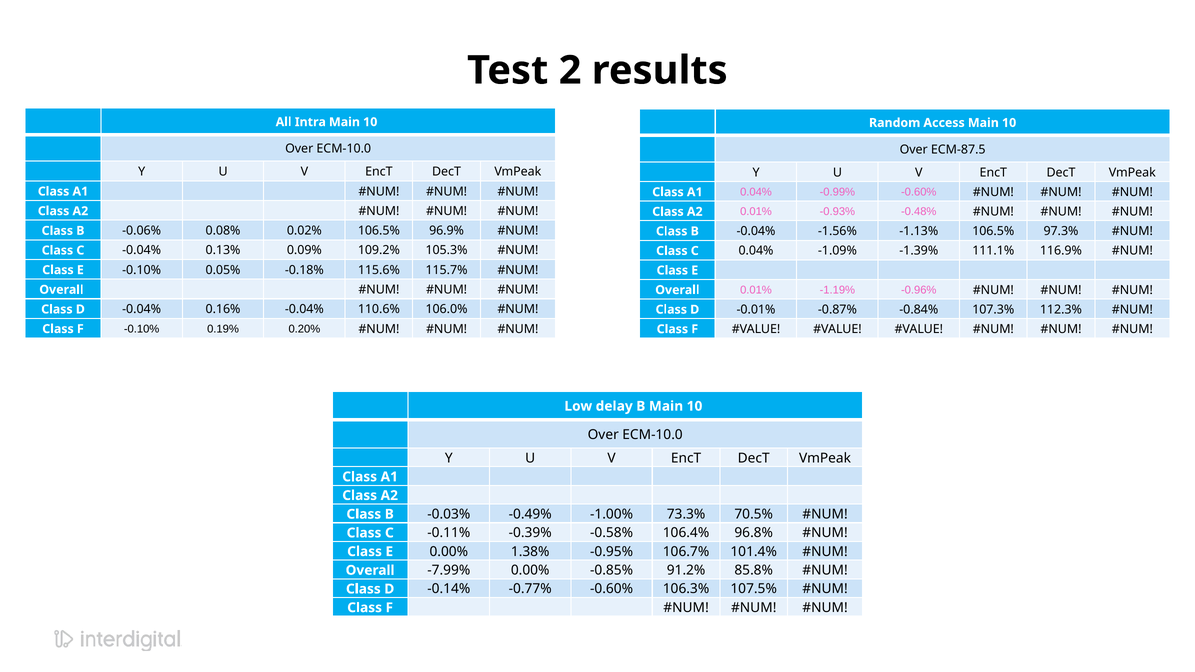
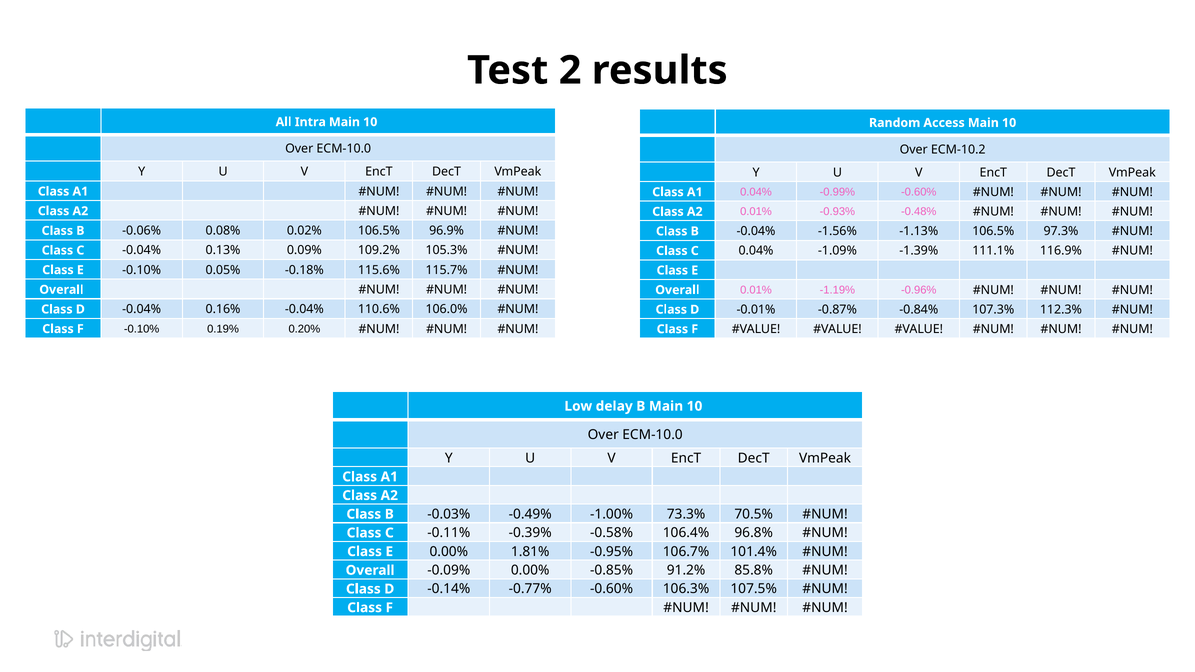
ECM-87.5: ECM-87.5 -> ECM-10.2 (958, 149)
1.38%: 1.38% -> 1.81% (530, 552)
-7.99%: -7.99% -> -0.09% (449, 570)
